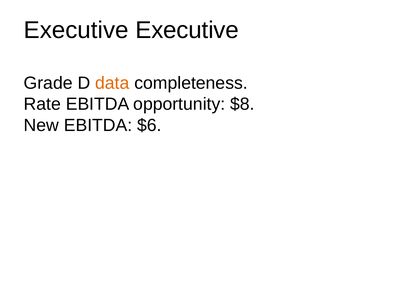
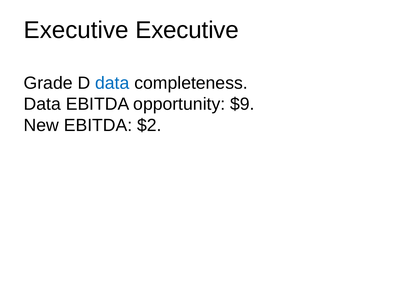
data colour: orange -> blue (112, 83)
Rate: Rate -> Data (42, 104)
$8: $8 -> $9 (242, 104)
$6: $6 -> $2 (149, 125)
